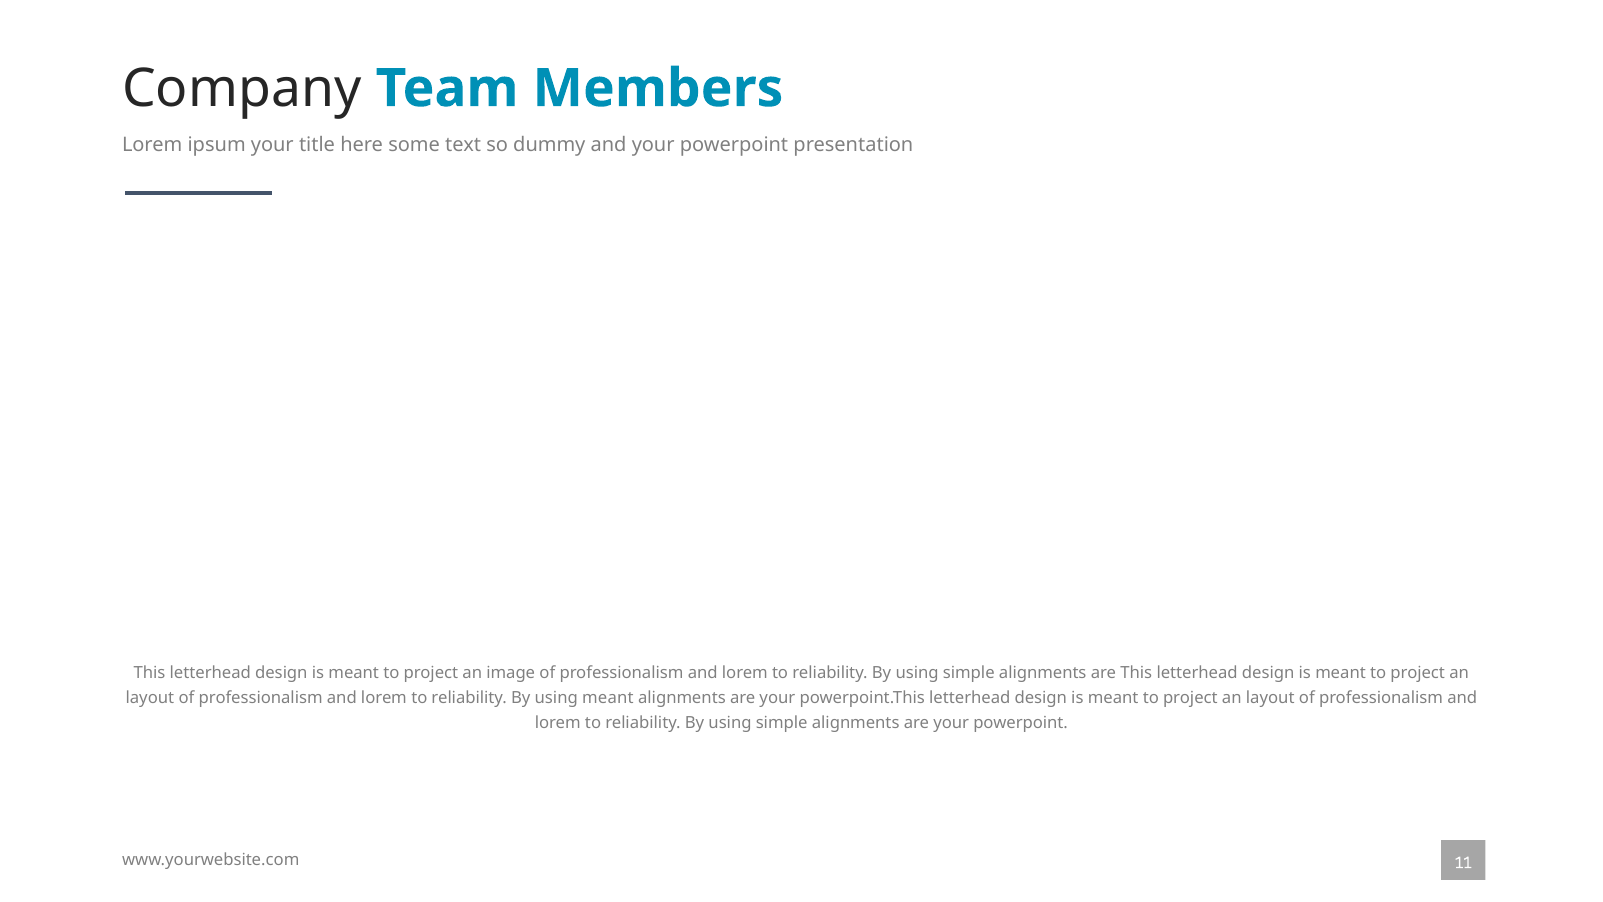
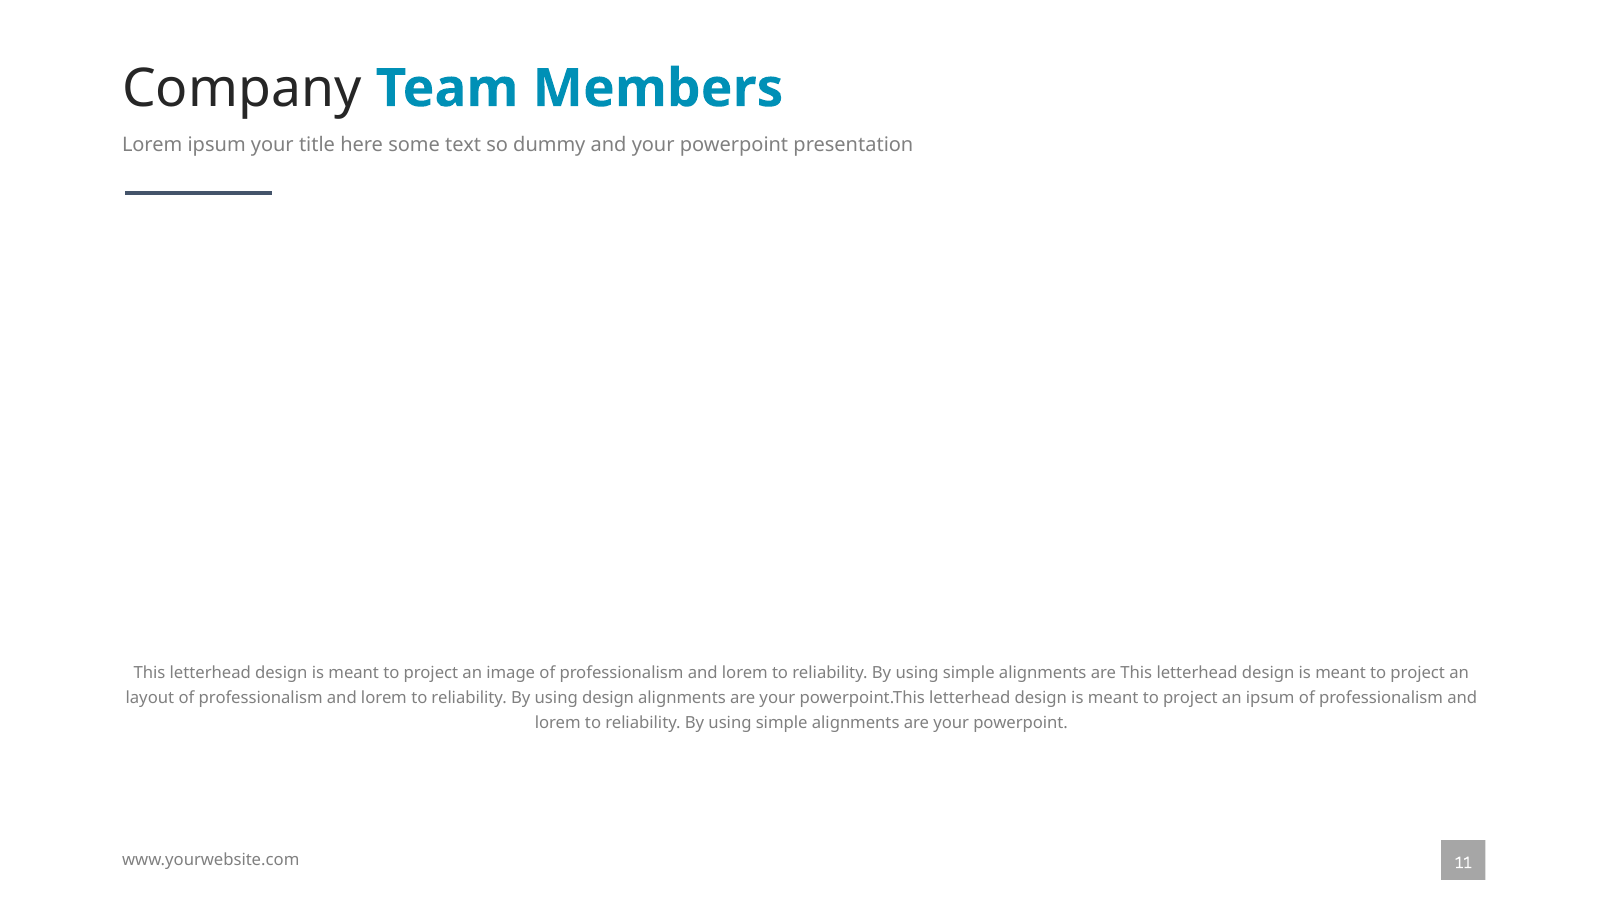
using meant: meant -> design (608, 697)
layout: layout -> ipsum (1270, 697)
